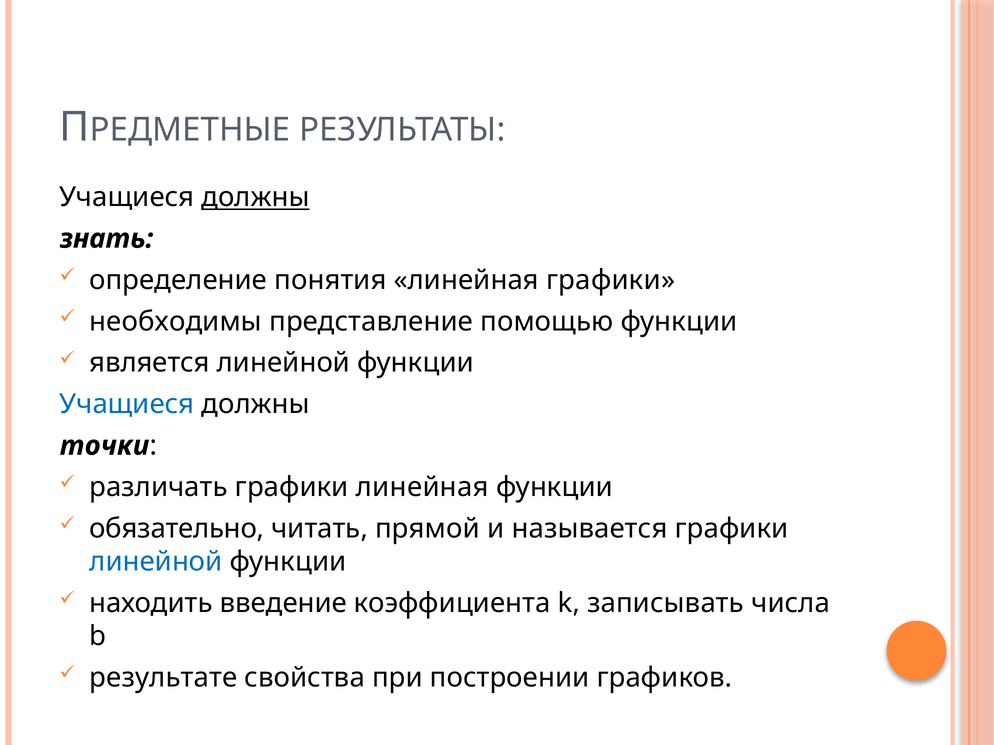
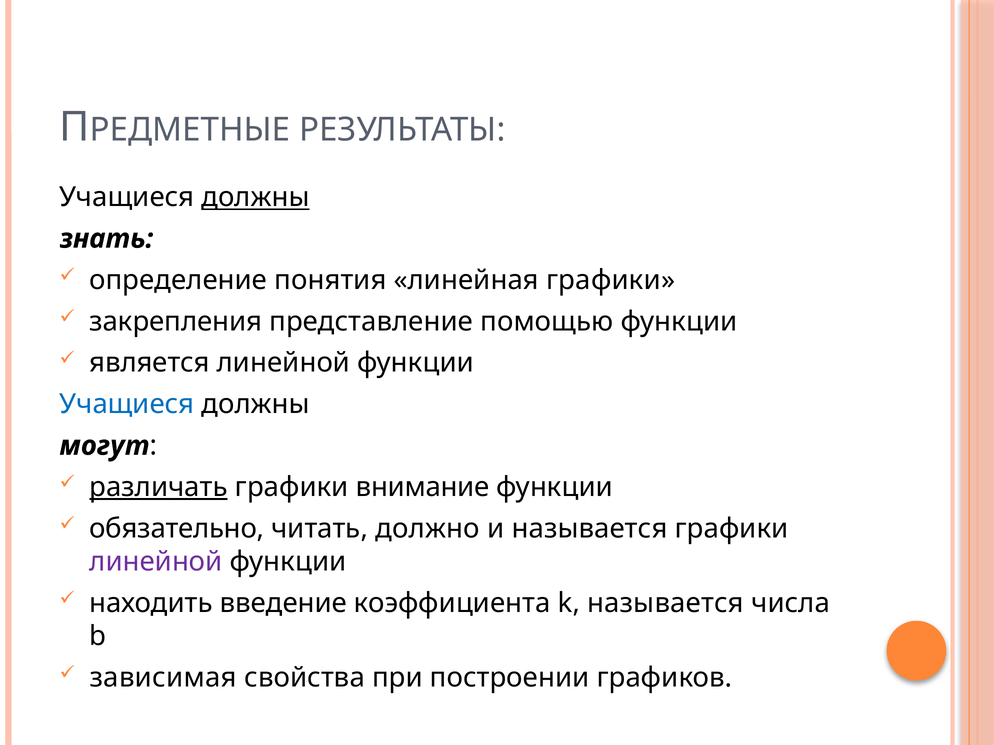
необходимы: необходимы -> закрепления (176, 322)
точки: точки -> могут (105, 446)
различать underline: none -> present (158, 487)
графики линейная: линейная -> внимание (423, 487)
прямой: прямой -> должно (427, 529)
линейной colour: blue -> purple (156, 562)
k записывать: записывать -> называется (666, 603)
результате: результате -> зависимая (163, 678)
